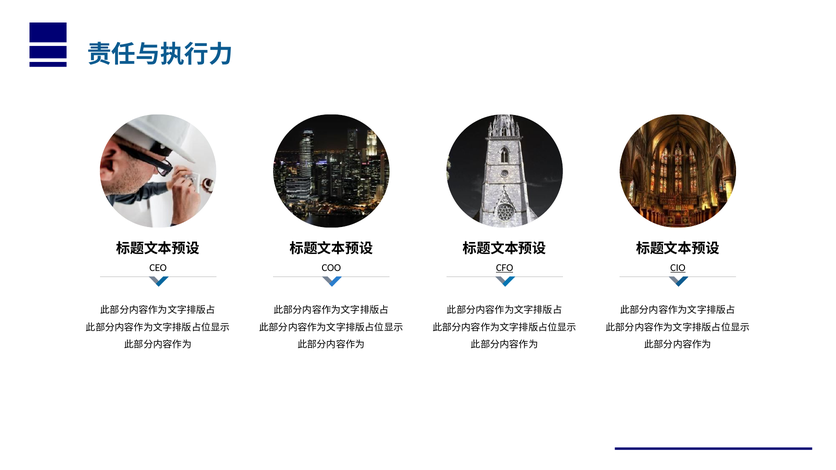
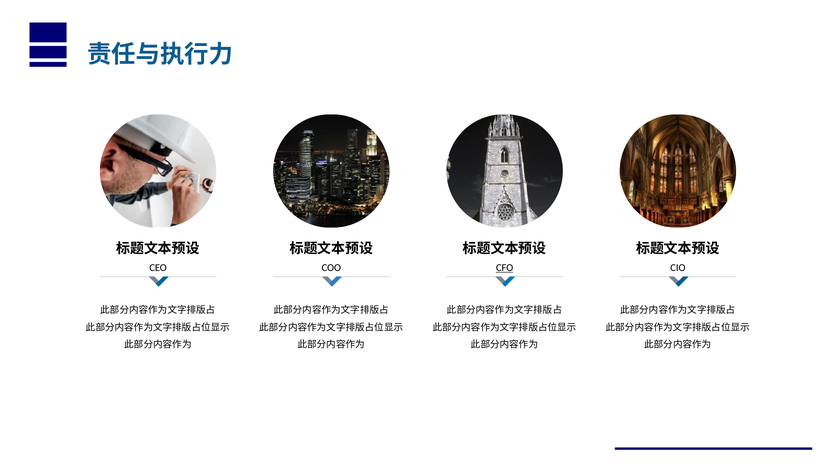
CIO underline: present -> none (678, 268)
